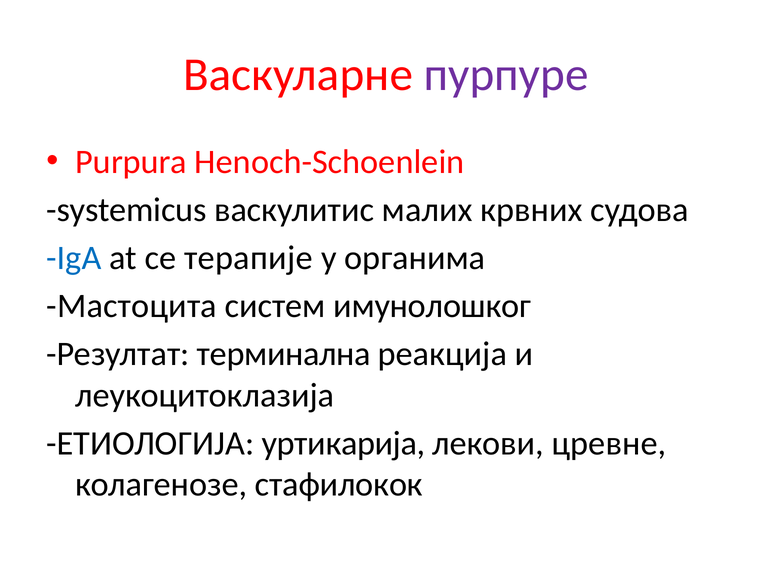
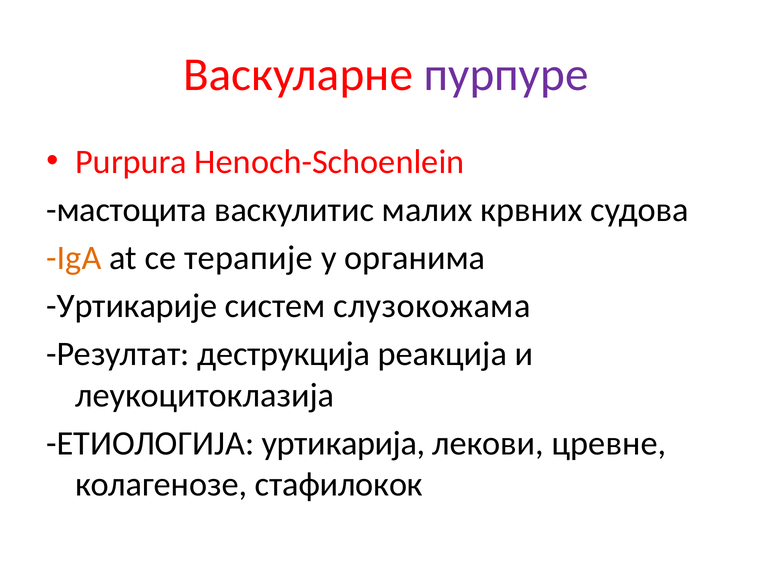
systemicus: systemicus -> мастоцита (126, 210)
IgA colour: blue -> orange (74, 258)
Мастоцита: Мастоцита -> Уртикарије (132, 306)
имунолошког: имунолошког -> слузокожама (432, 306)
терминална: терминална -> деструкција (284, 354)
